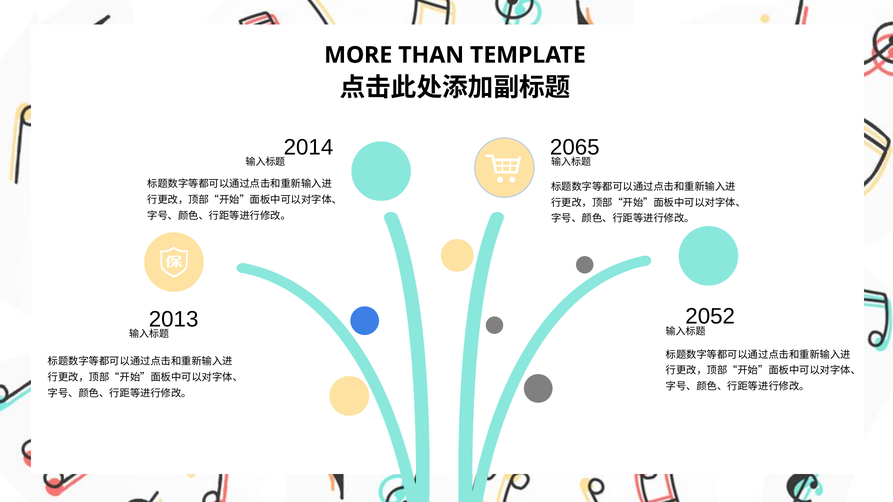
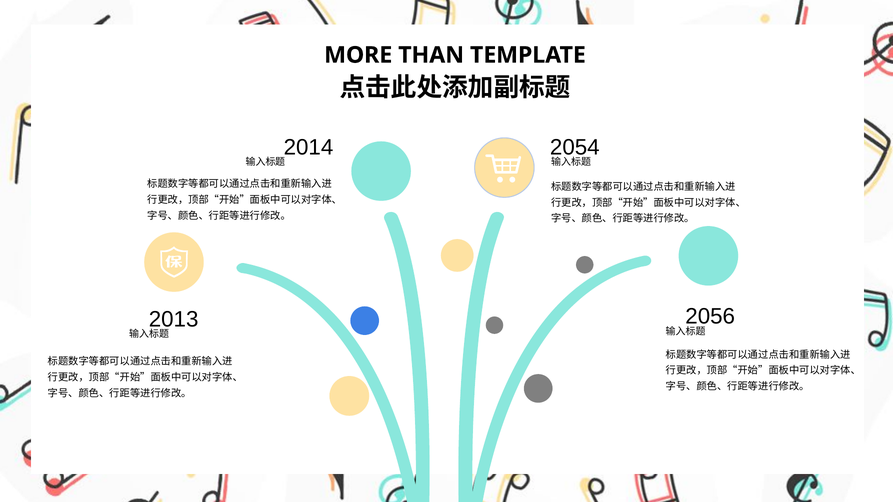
2065: 2065 -> 2054 (575, 147)
2052: 2052 -> 2056 (710, 317)
